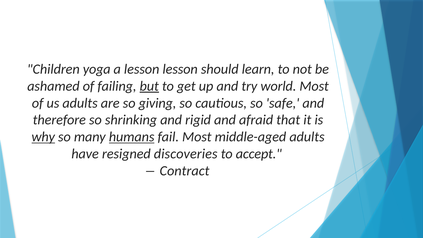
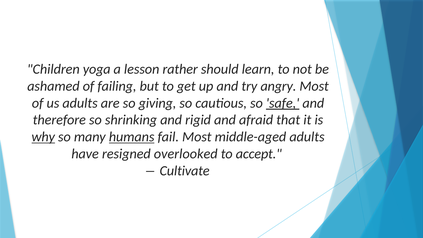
lesson lesson: lesson -> rather (180, 69)
but underline: present -> none (149, 86)
world: world -> angry (278, 86)
safe underline: none -> present (283, 103)
discoveries: discoveries -> overlooked (186, 154)
Contract: Contract -> Cultivate (185, 171)
